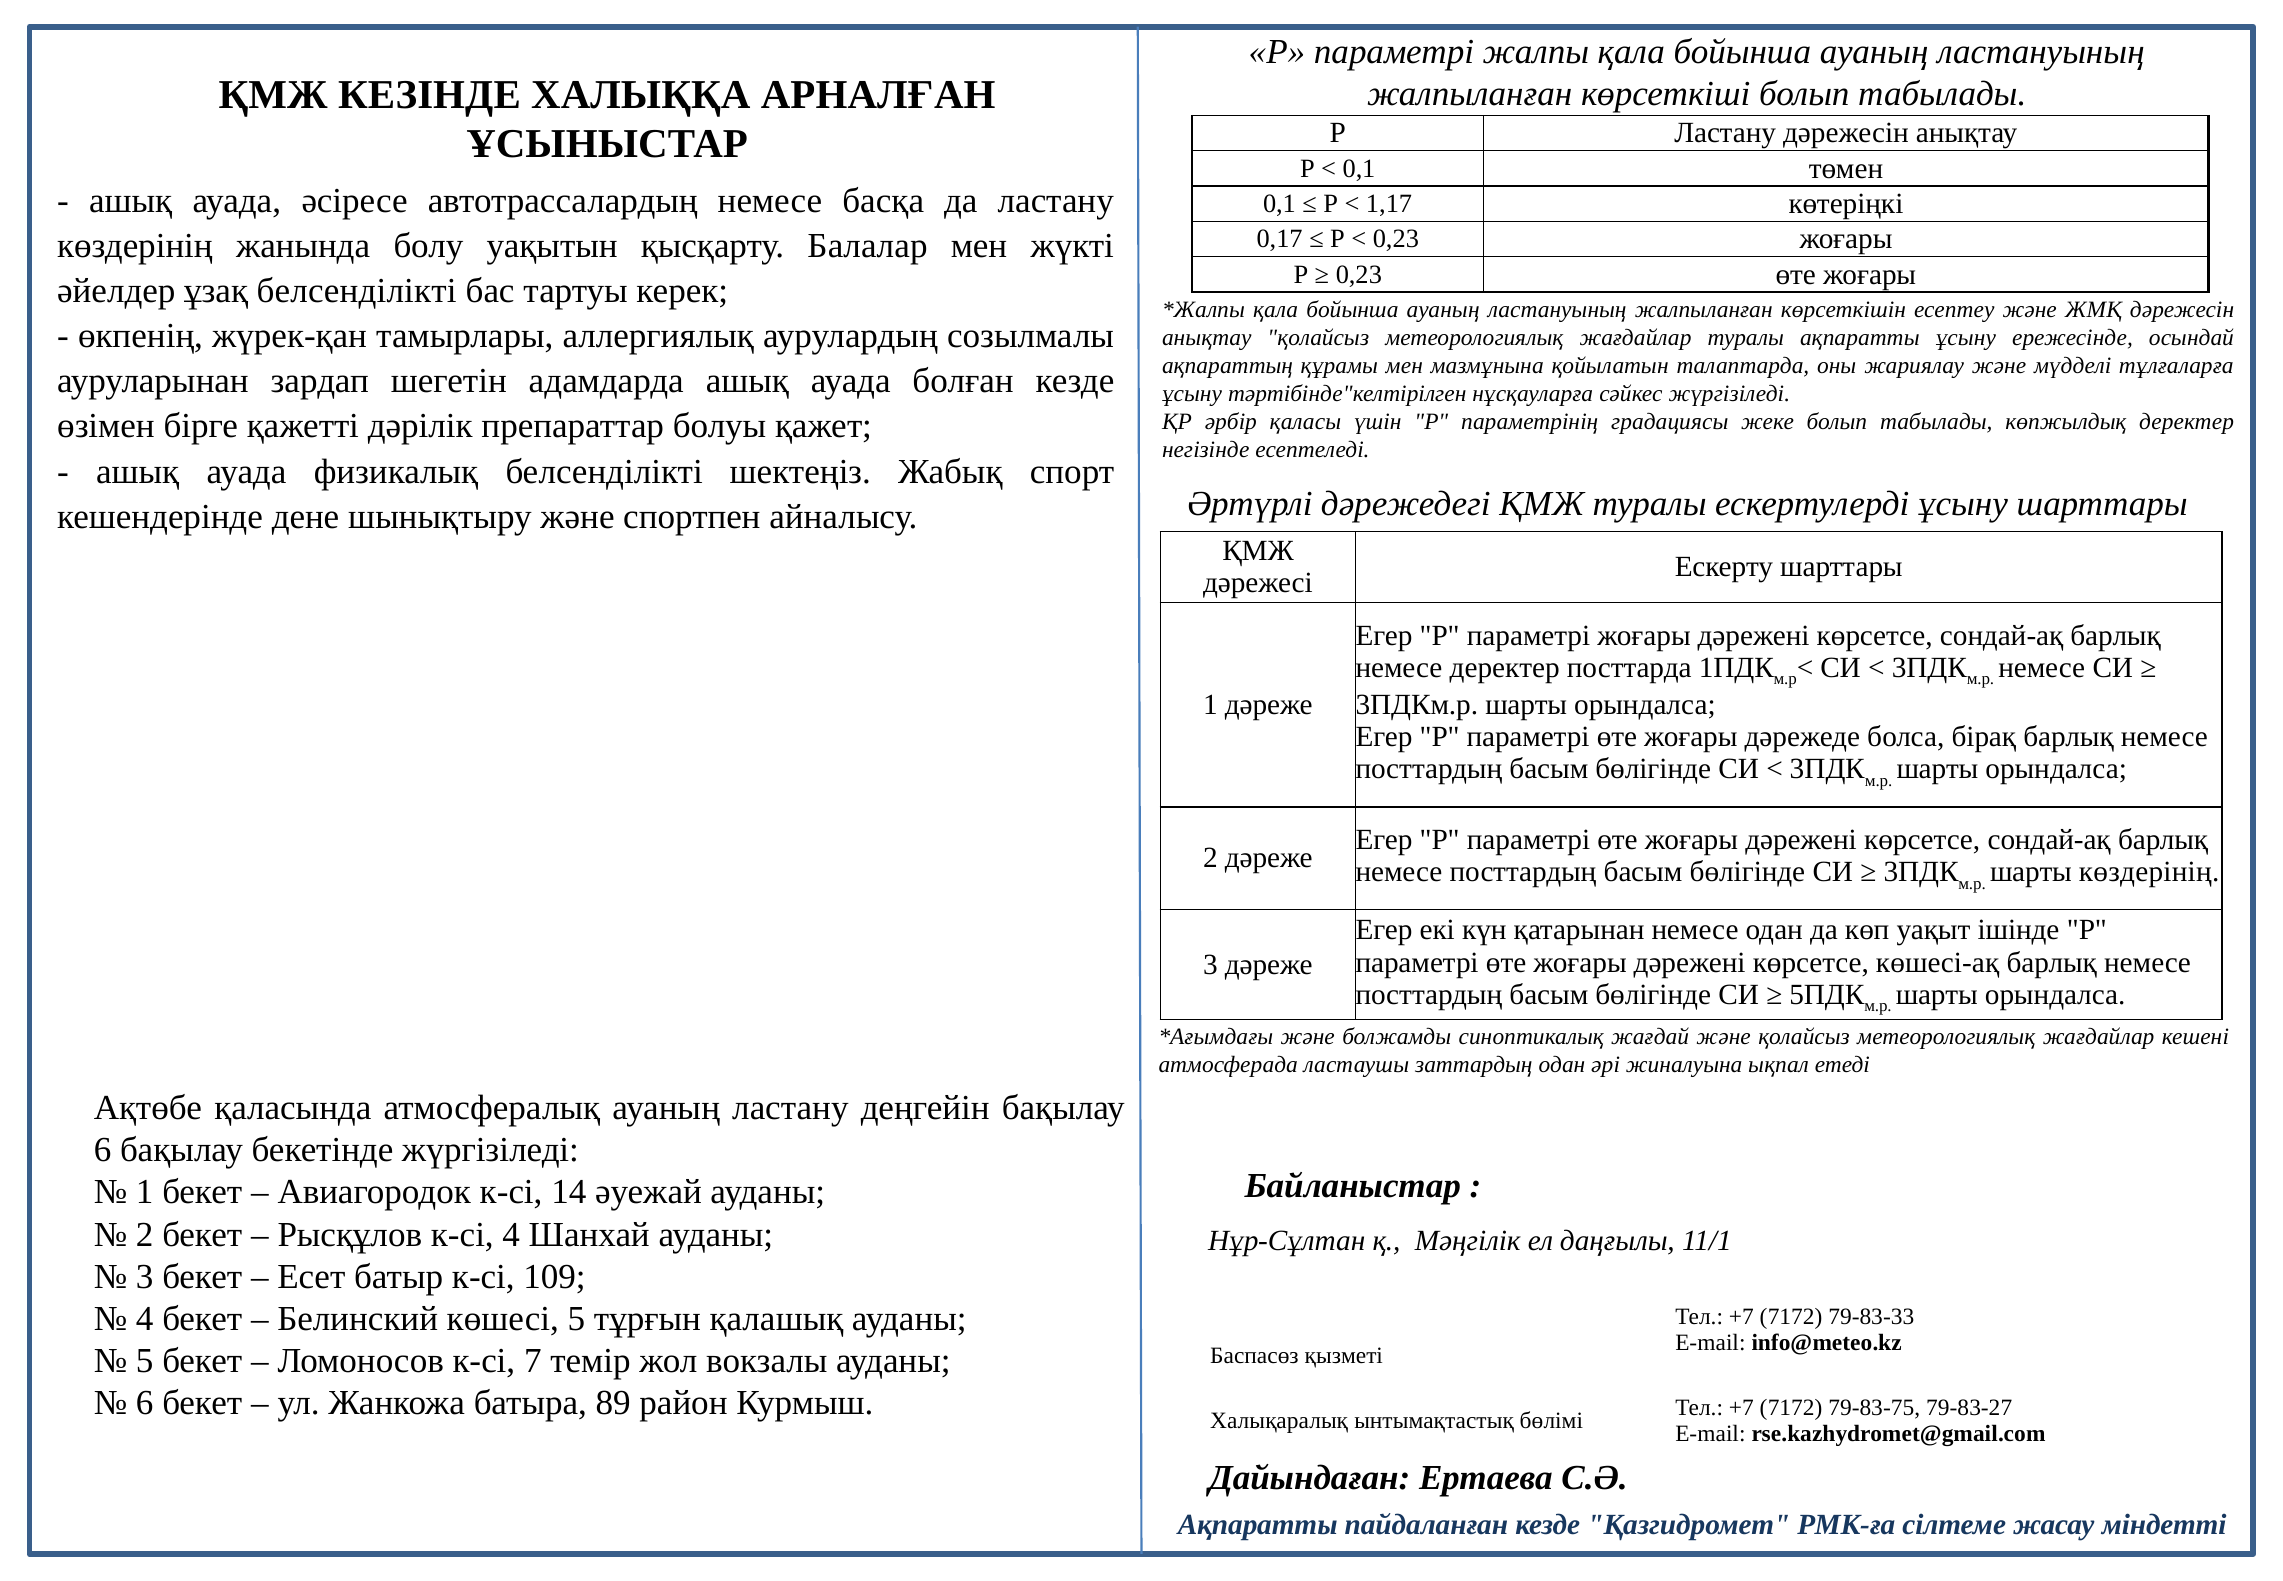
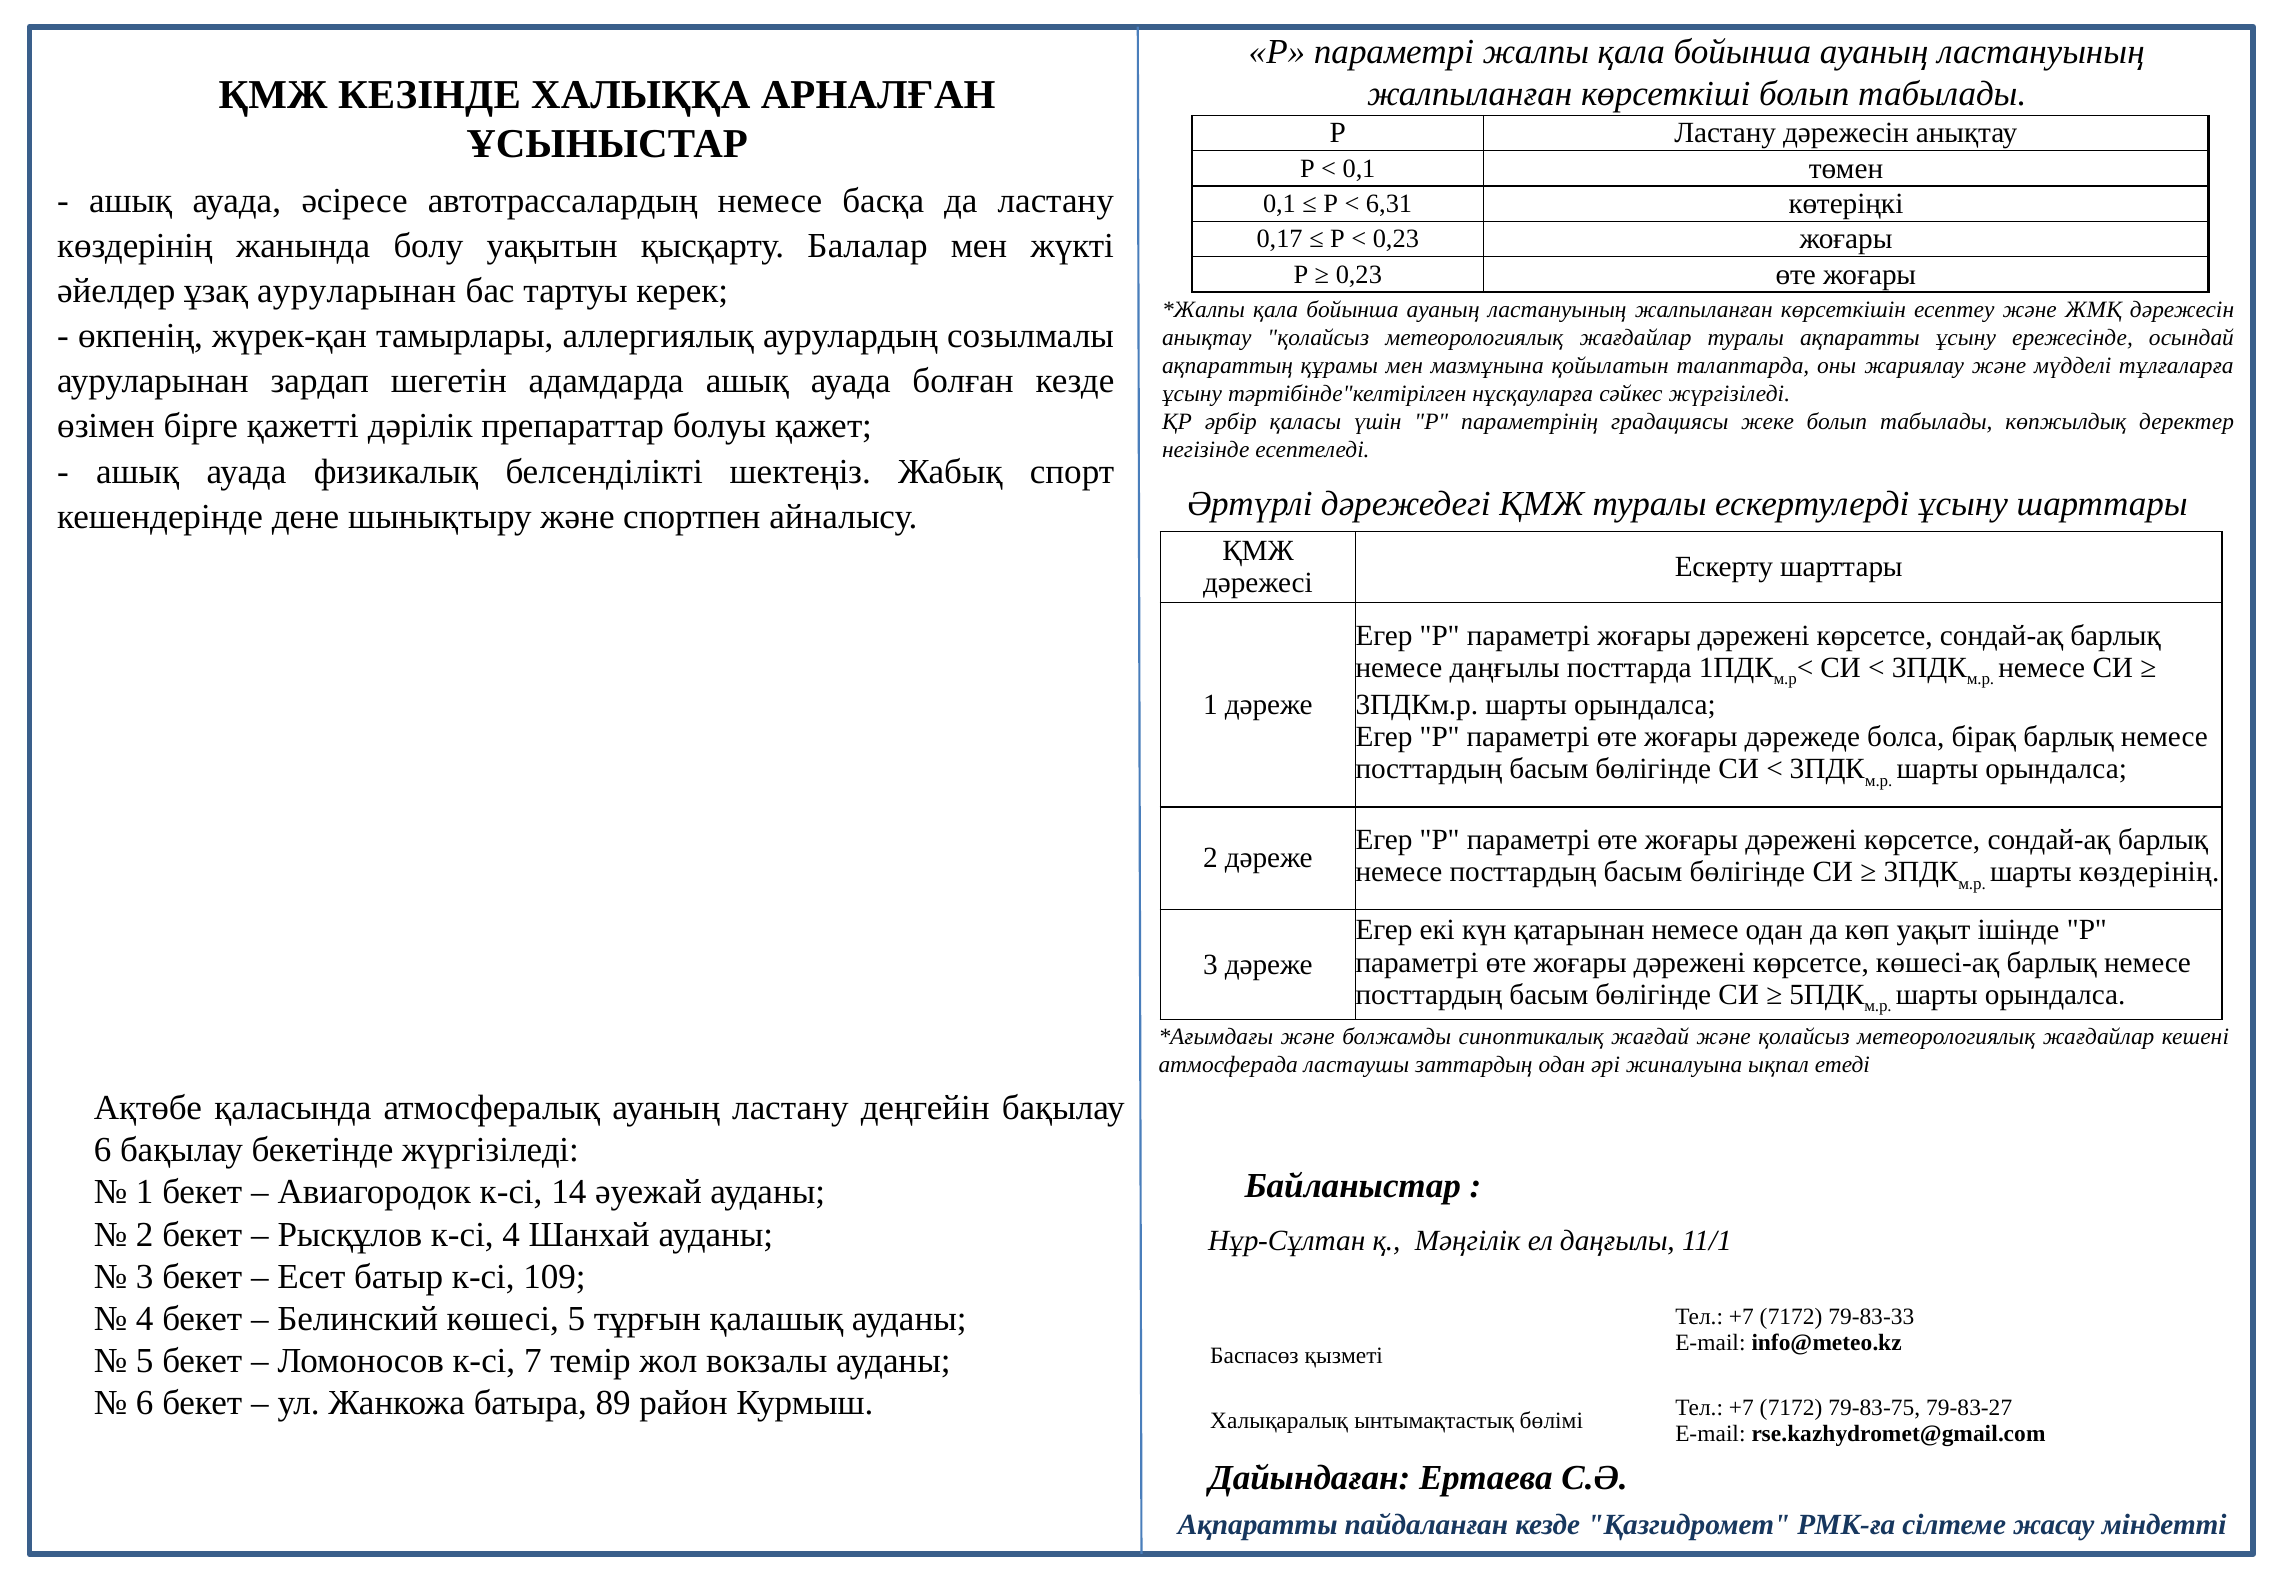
1,17: 1,17 -> 6,31 (1389, 204)
ұзақ белсенділікті: белсенділікті -> ауруларынан (357, 291)
немесе деректер: деректер -> даңғылы (1505, 668)
